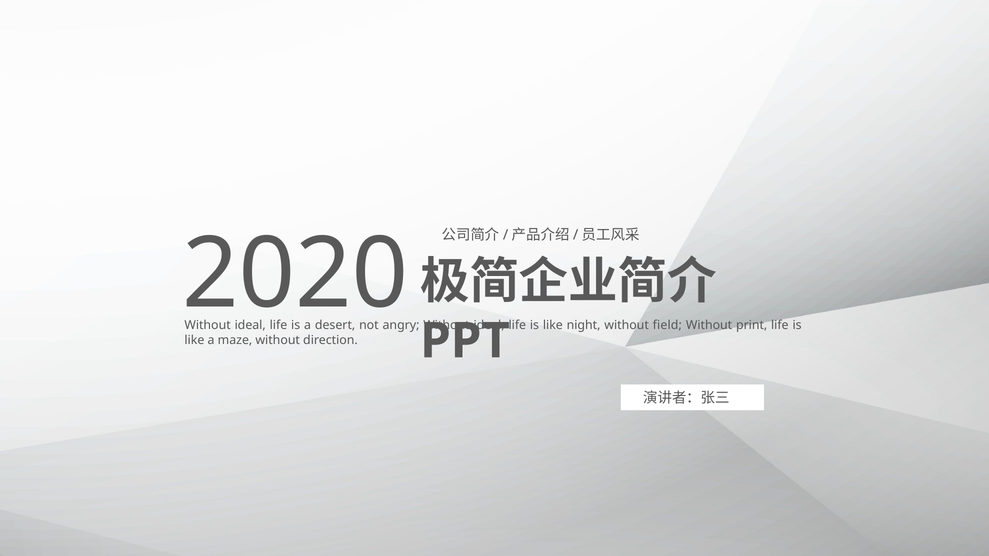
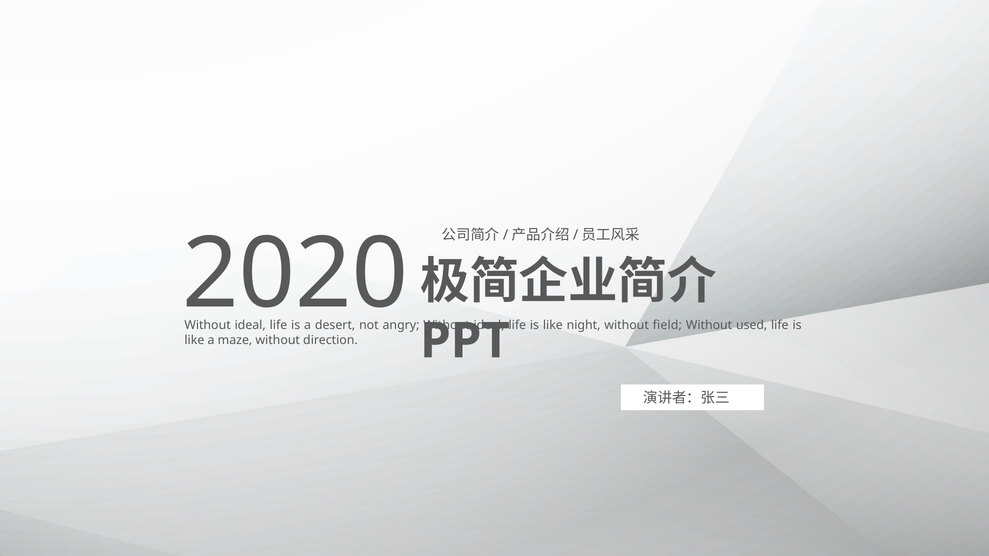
print: print -> used (752, 325)
